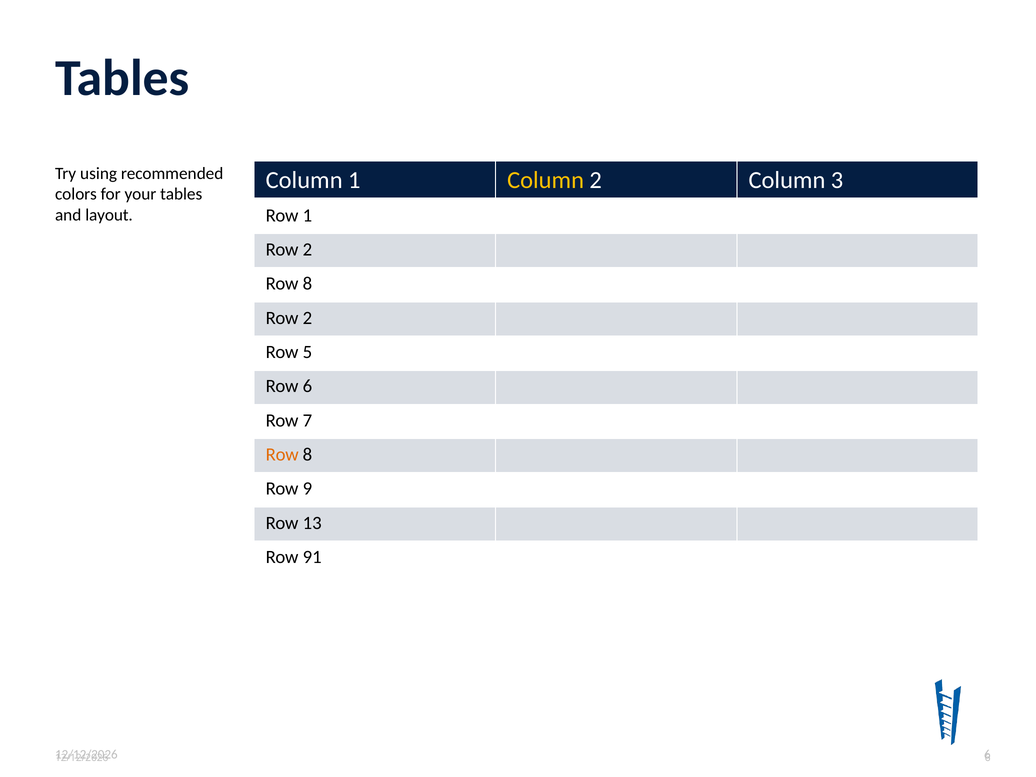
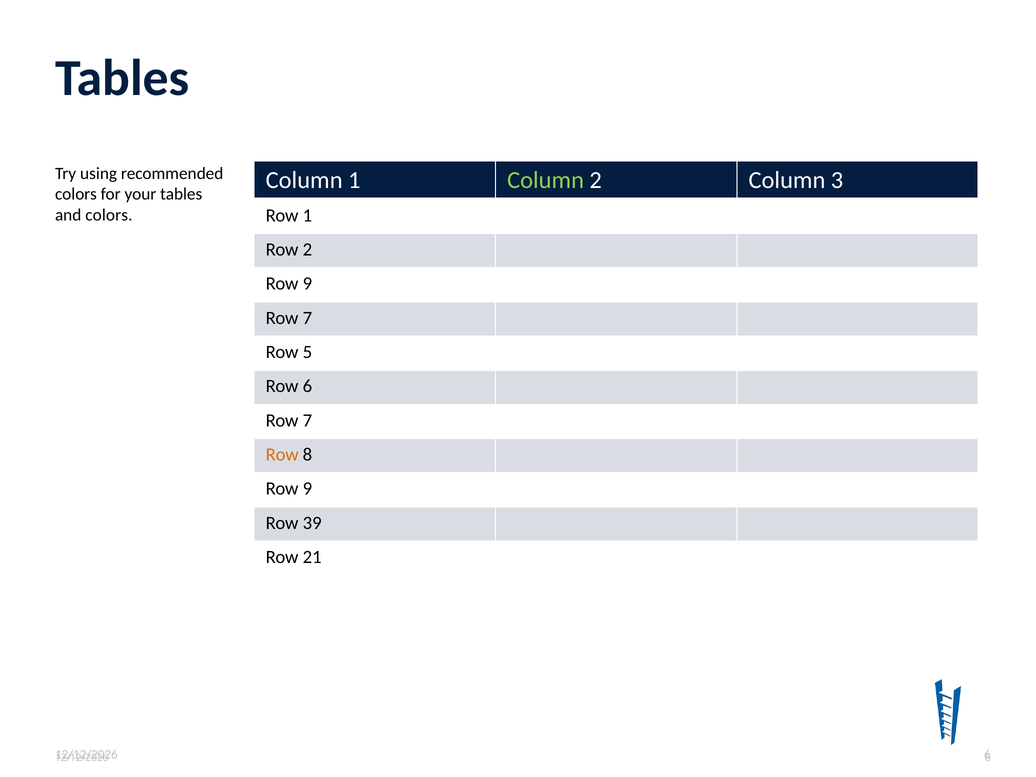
Column colour: yellow -> light green (546, 180)
and layout: layout -> colors (109, 215)
8: 8 -> 9 (307, 284)
2: 2 -> 7 (307, 318)
13: 13 -> 39 (312, 523)
91: 91 -> 21 (312, 557)
